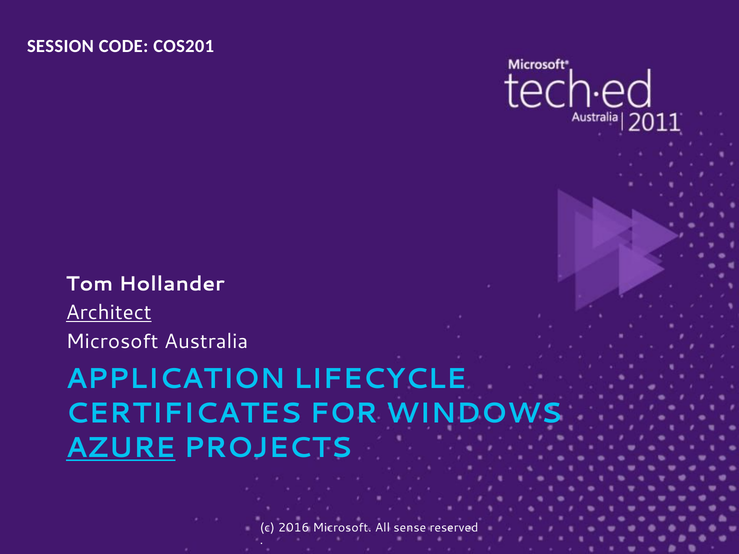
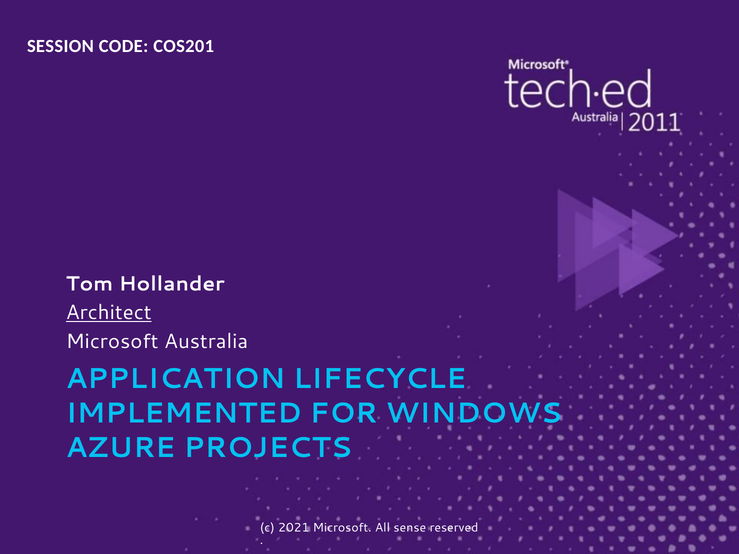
CERTIFICATES: CERTIFICATES -> IMPLEMENTED (184, 414)
AZURE underline: present -> none (121, 448)
2016: 2016 -> 2021 (294, 528)
